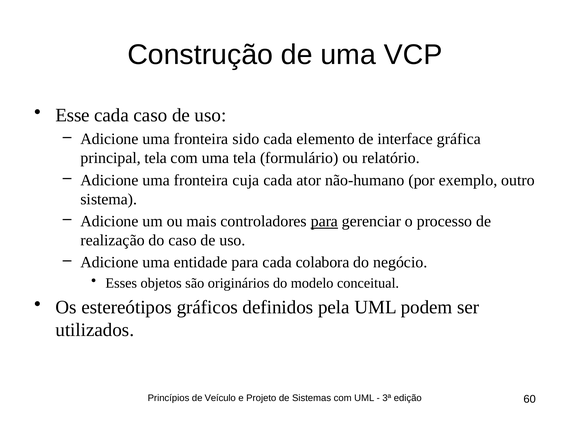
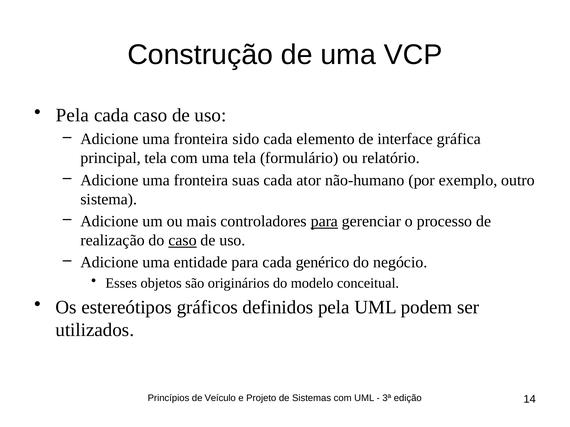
Esse: Esse -> Pela (72, 115)
cuja: cuja -> suas (246, 180)
caso underline: none -> present (183, 241)
colabora: colabora -> genérico (323, 263)
60: 60 -> 14 (530, 400)
